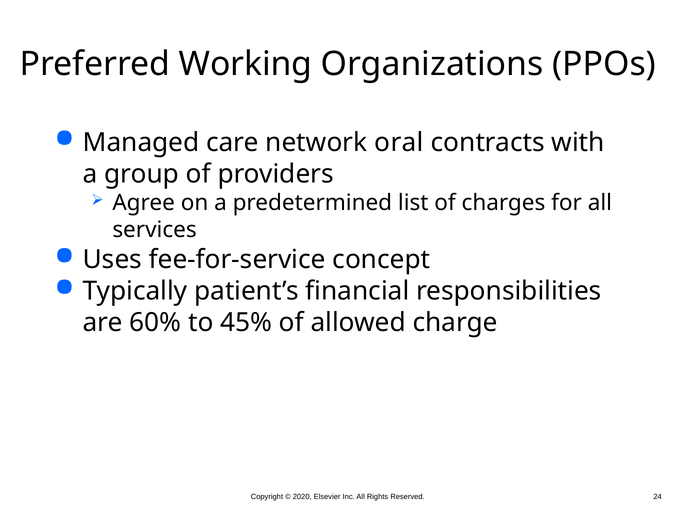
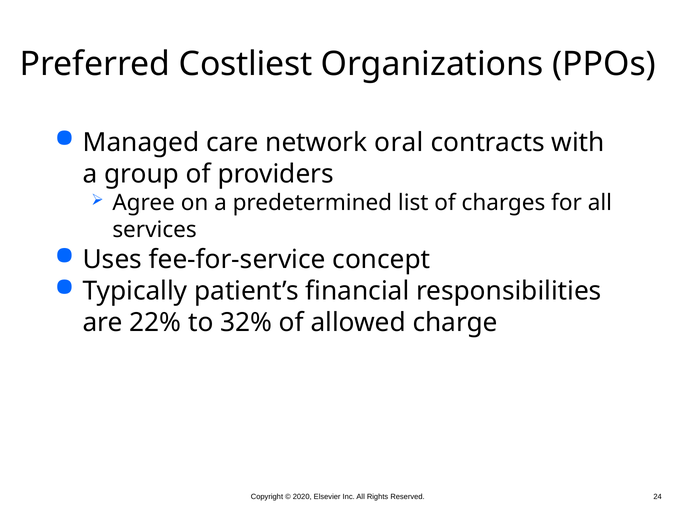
Working: Working -> Costliest (246, 64)
60%: 60% -> 22% (155, 323)
45%: 45% -> 32% (246, 323)
